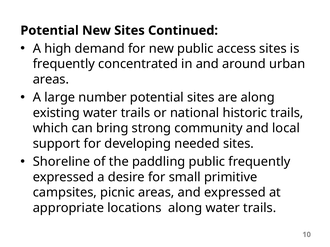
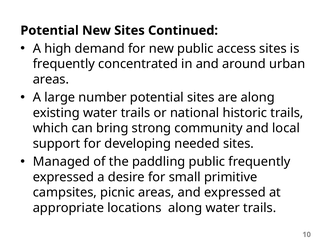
Shoreline: Shoreline -> Managed (61, 162)
